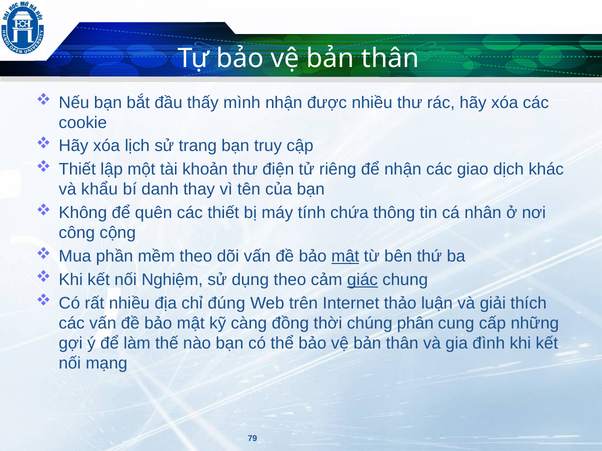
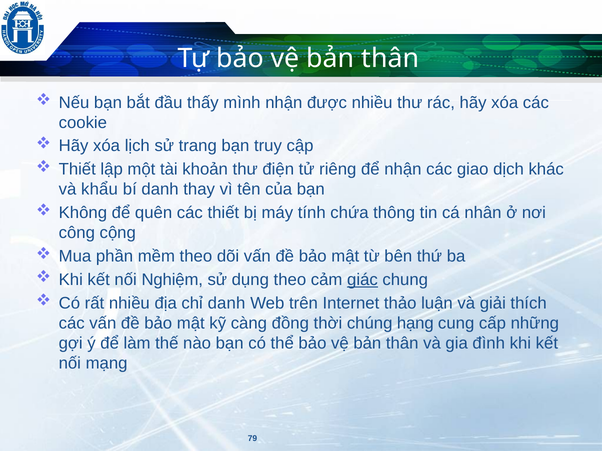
mật underline: present -> none (345, 257)
chỉ đúng: đúng -> danh (227, 303)
phân: phân -> hạng (415, 323)
